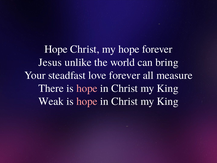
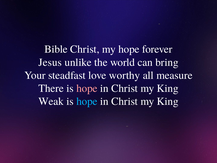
Hope: Hope -> Bible (56, 49)
love forever: forever -> worthy (124, 75)
hope colour: pink -> light blue (87, 101)
